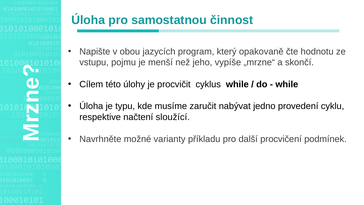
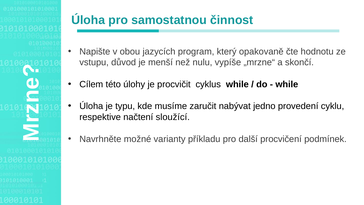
pojmu: pojmu -> důvod (124, 62)
jeho: jeho -> nulu (202, 62)
